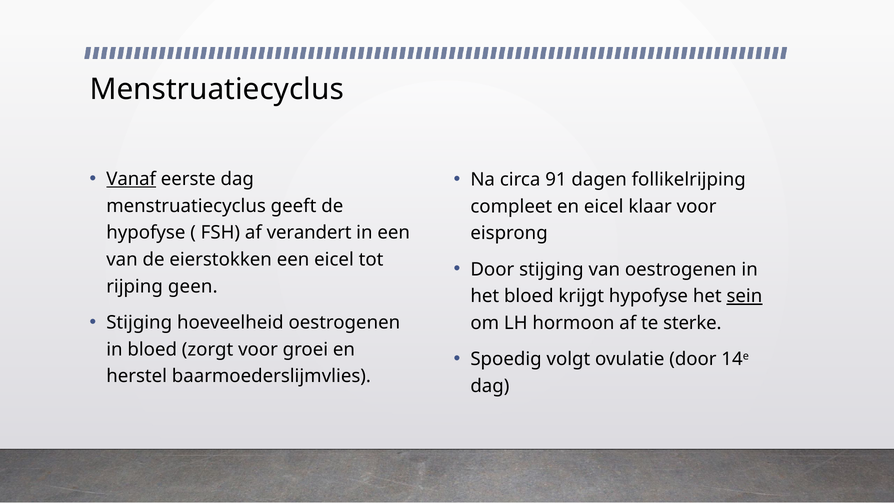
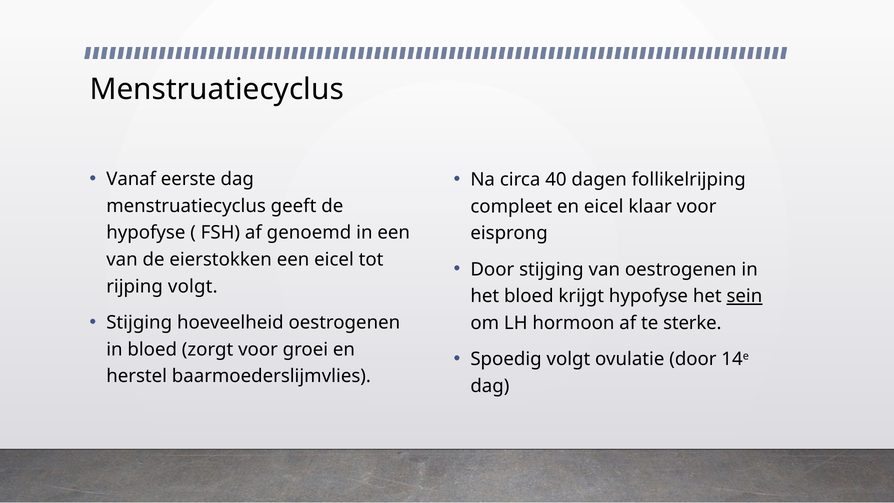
Vanaf underline: present -> none (131, 179)
91: 91 -> 40 (556, 180)
verandert: verandert -> genoemd (309, 233)
rijping geen: geen -> volgt (193, 286)
